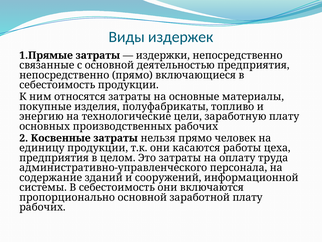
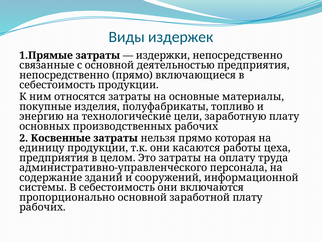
человек: человек -> которая (235, 138)
